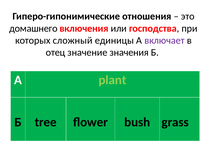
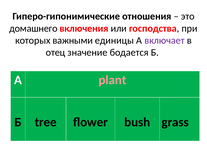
сложный: сложный -> важными (73, 40)
значения: значения -> бодается (129, 53)
plant colour: light green -> pink (112, 80)
